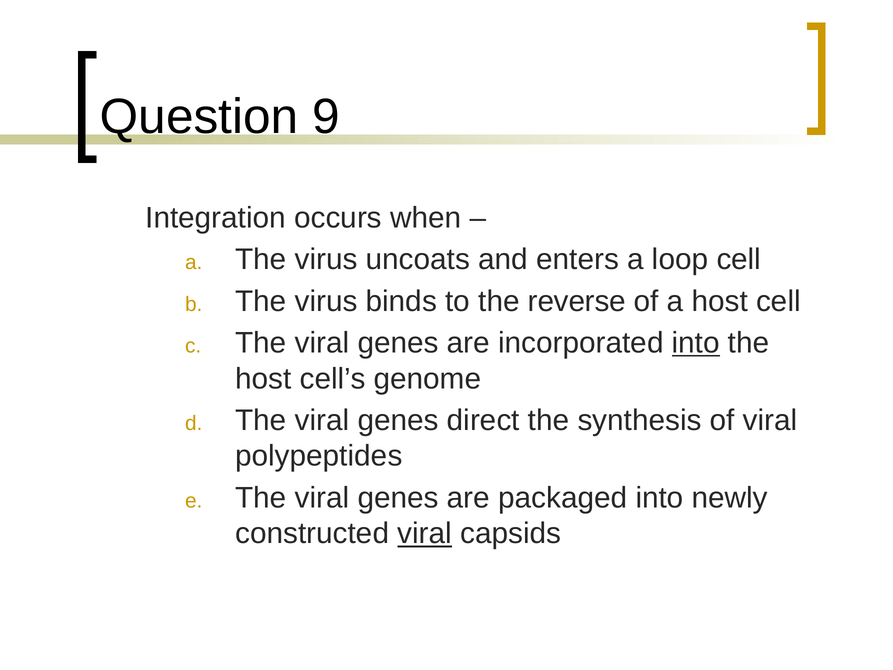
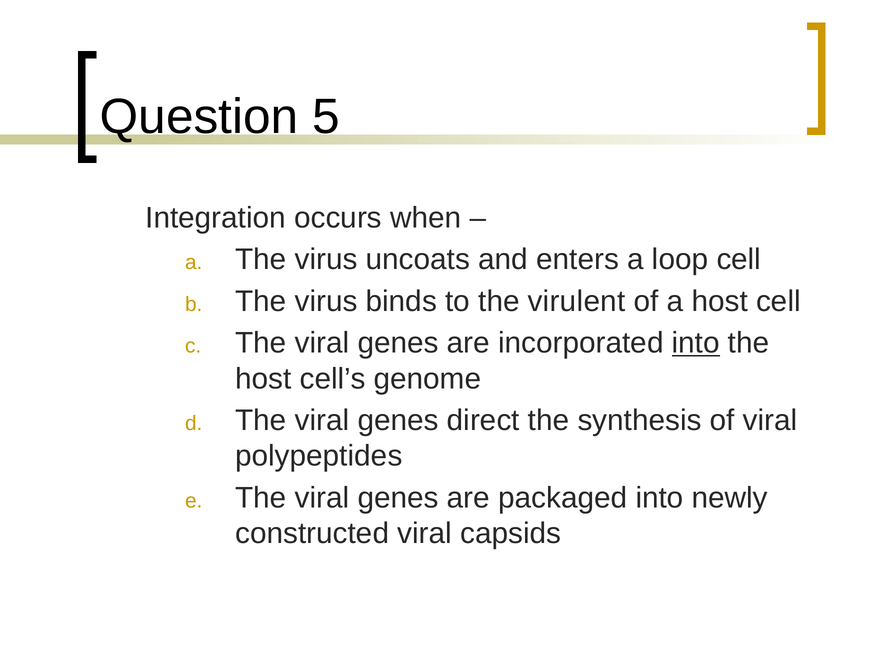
9: 9 -> 5 (326, 117)
reverse: reverse -> virulent (577, 301)
viral underline: present -> none (425, 533)
